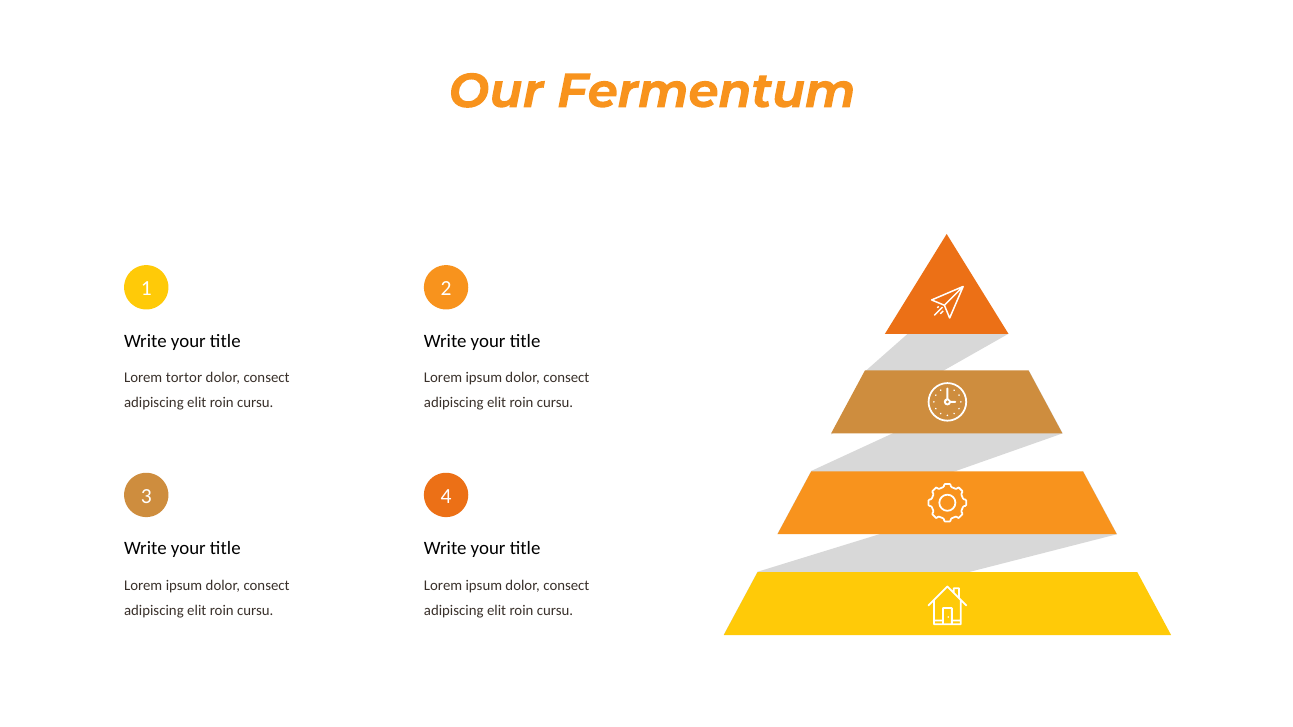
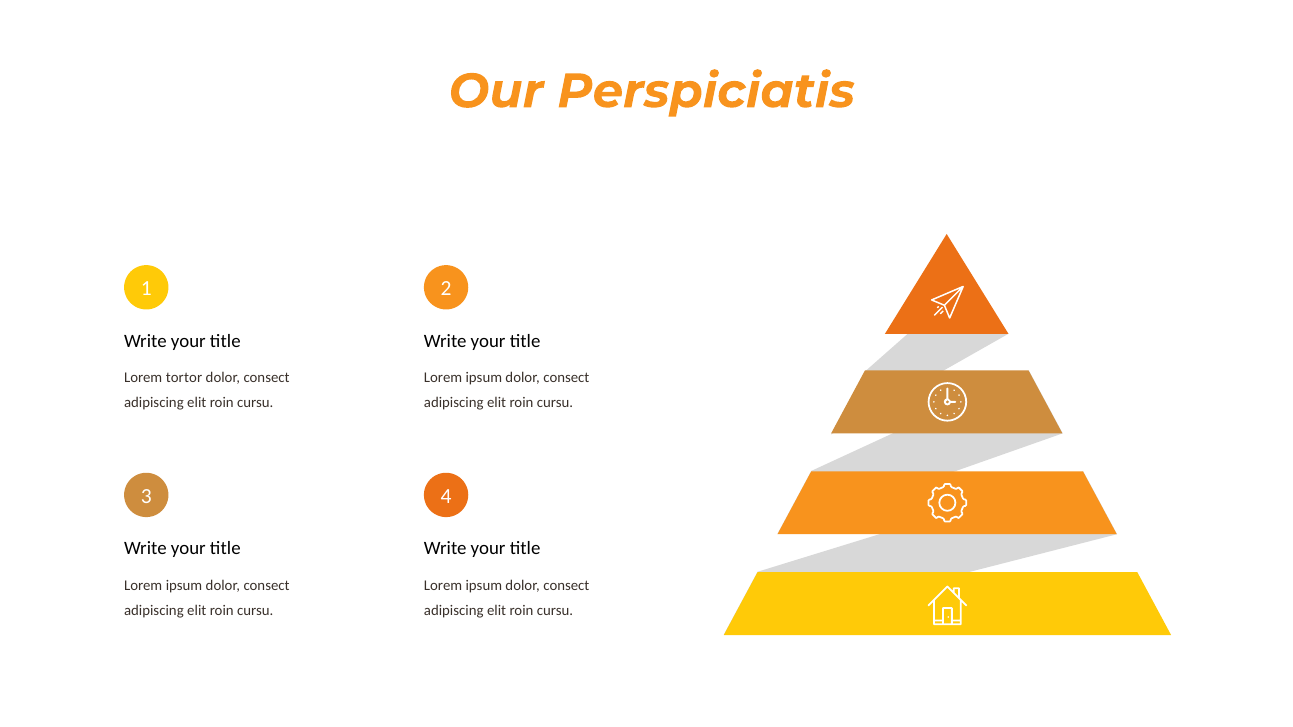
Fermentum: Fermentum -> Perspiciatis (706, 91)
